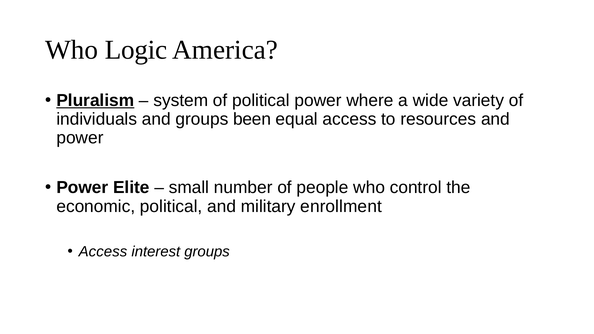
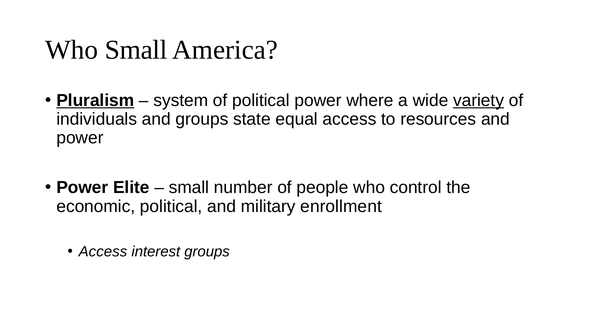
Who Logic: Logic -> Small (136, 50)
variety underline: none -> present (479, 100)
been: been -> state (252, 119)
